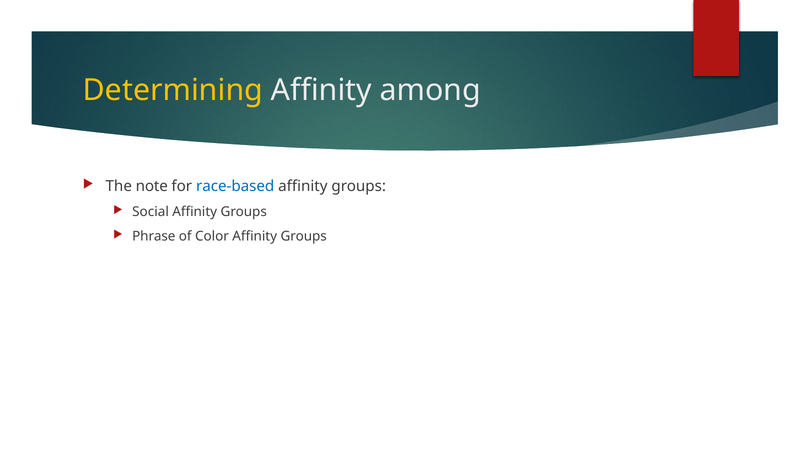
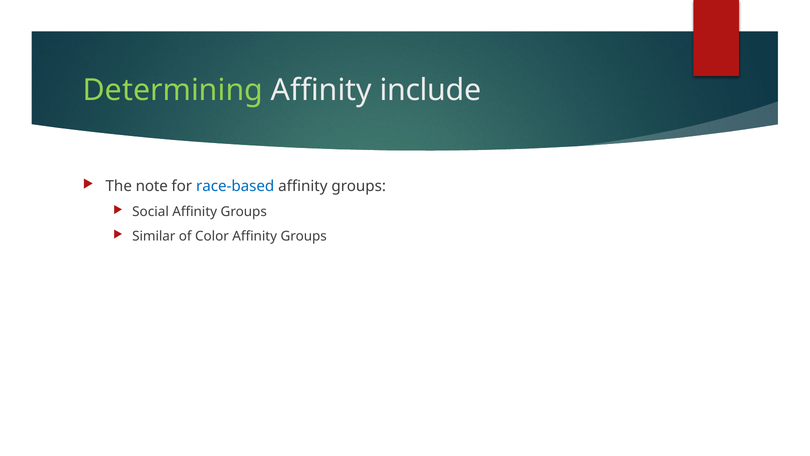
Determining colour: yellow -> light green (173, 90)
among: among -> include (430, 90)
Phrase: Phrase -> Similar (154, 236)
